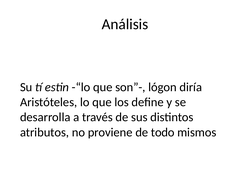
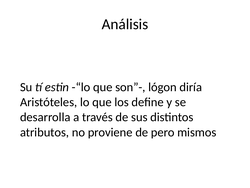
todo: todo -> pero (163, 132)
